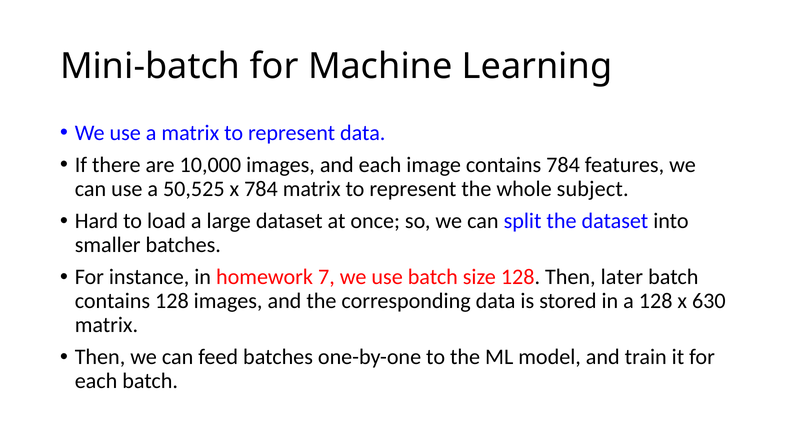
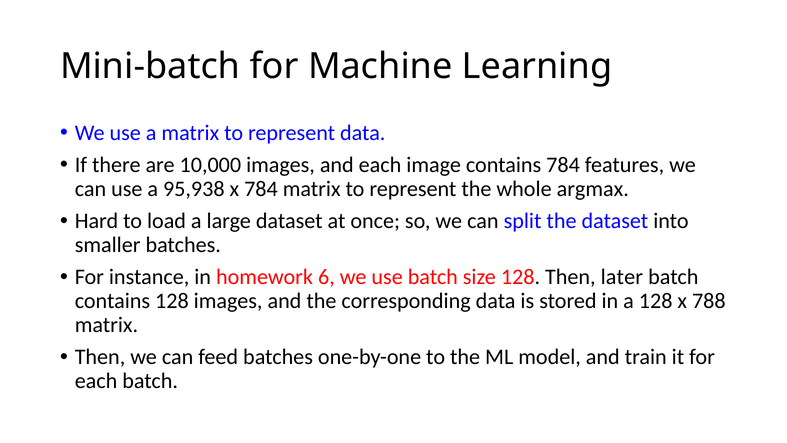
50,525: 50,525 -> 95,938 (194, 189)
subject: subject -> argmax (593, 189)
7: 7 -> 6 (326, 277)
630: 630 -> 788 (709, 301)
